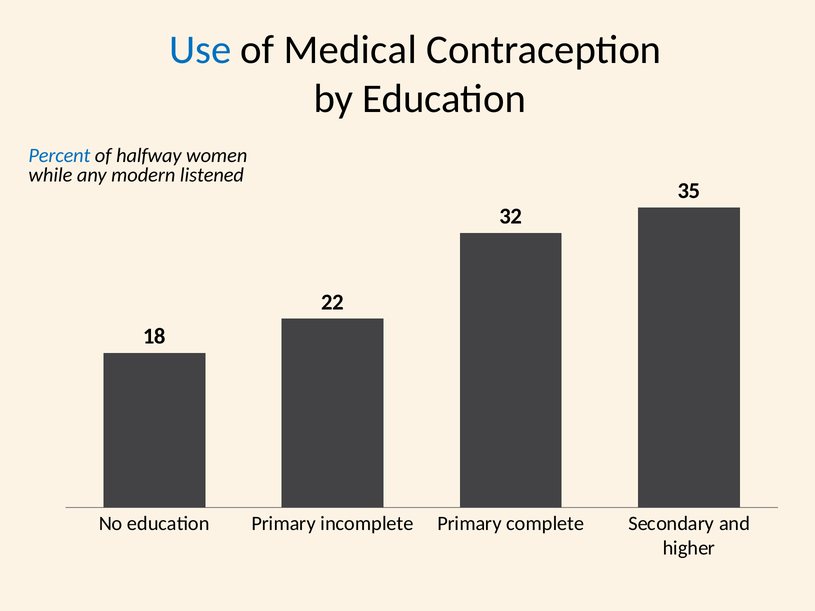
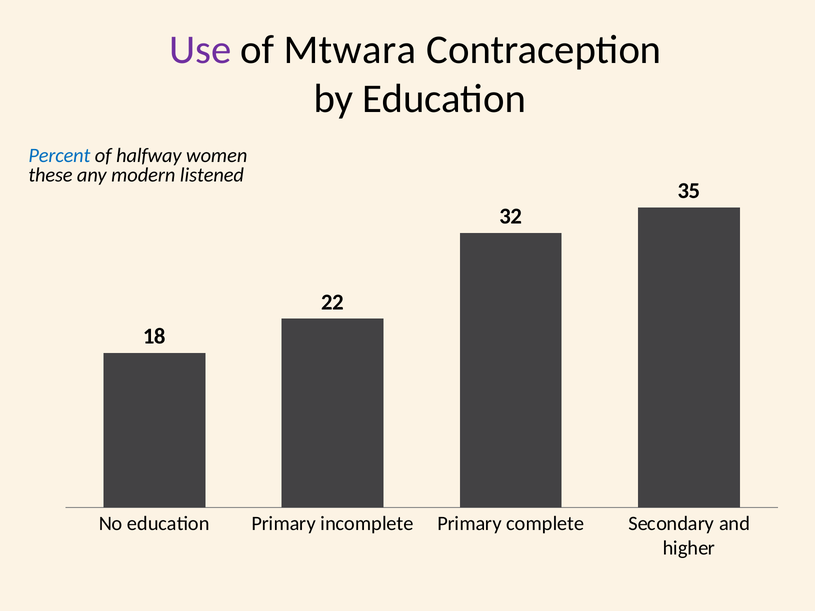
Use colour: blue -> purple (200, 50)
Medical: Medical -> Mtwara (350, 50)
while: while -> these (50, 175)
